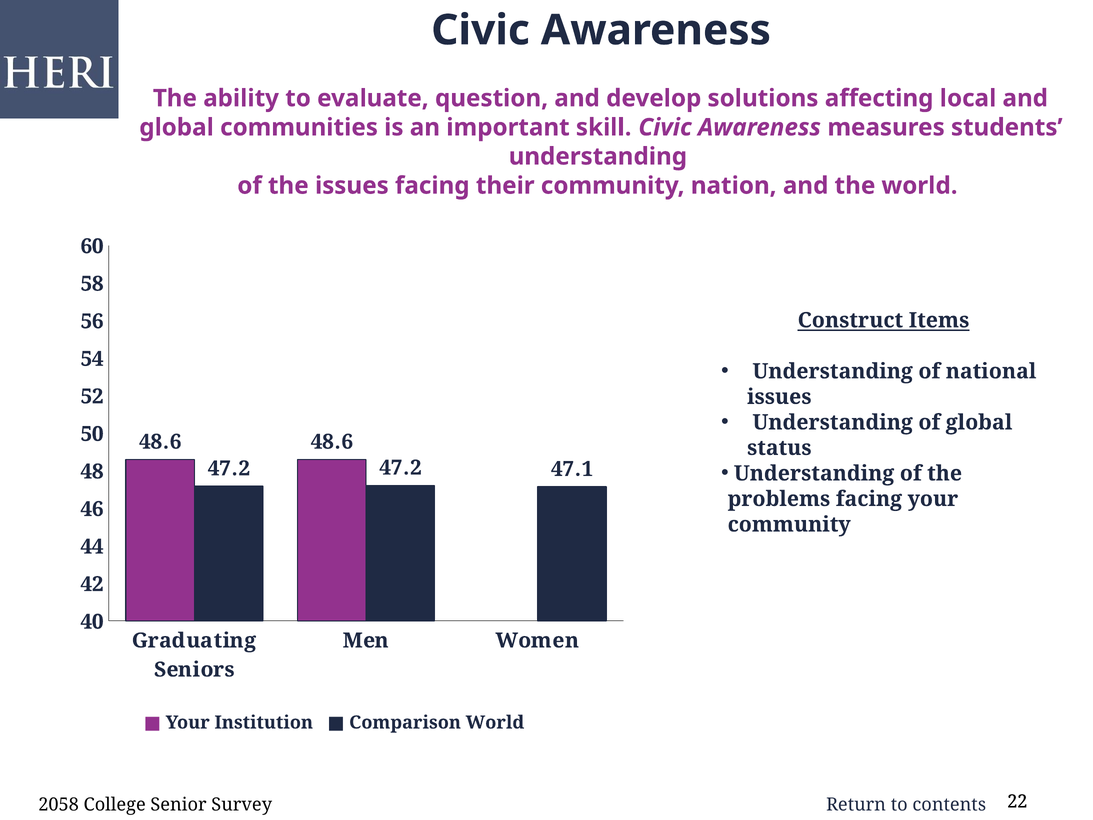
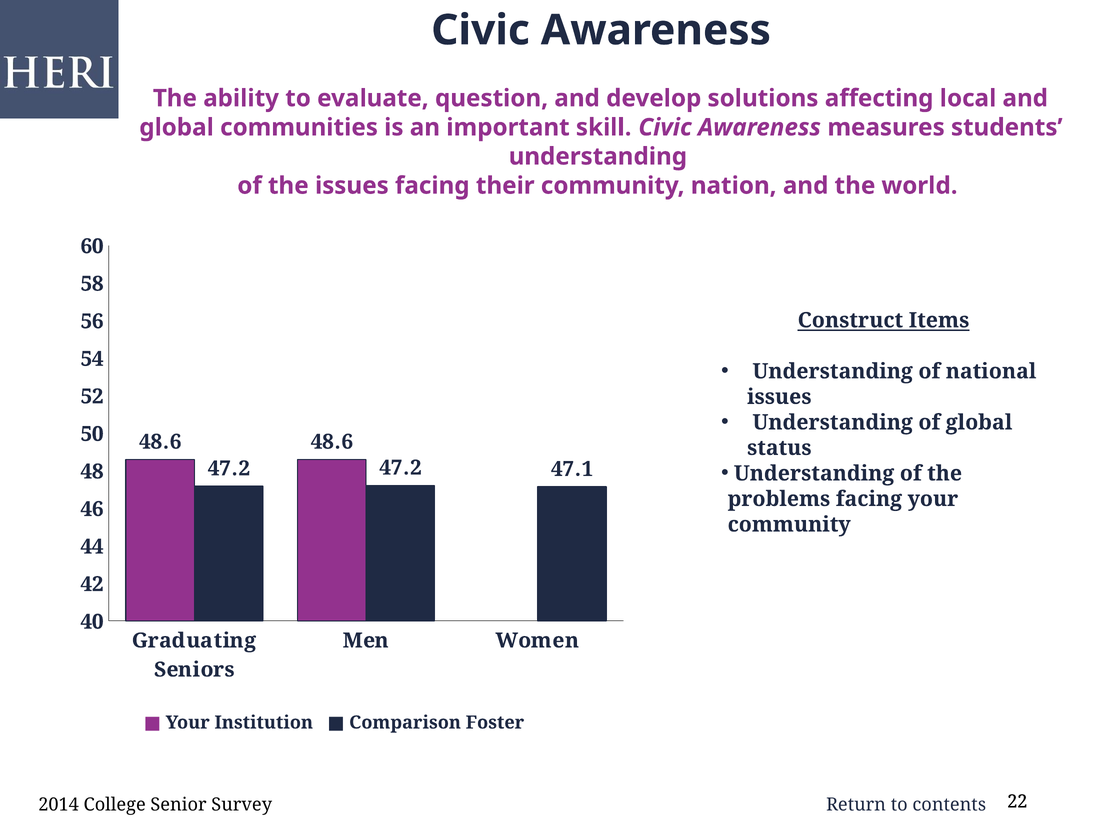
Comparison World: World -> Foster (495, 722)
2058: 2058 -> 2014 (59, 805)
